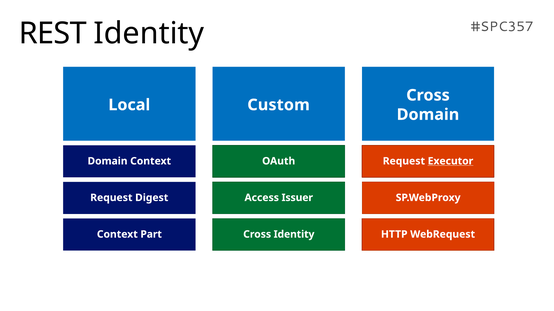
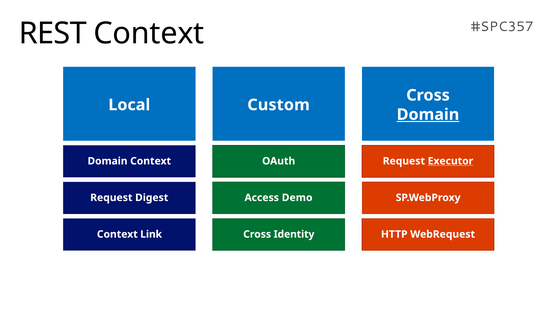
REST Identity: Identity -> Context (149, 34)
Domain underline: none -> present (428, 115)
Issuer: Issuer -> Demo (297, 198)
Part: Part -> Link (151, 235)
